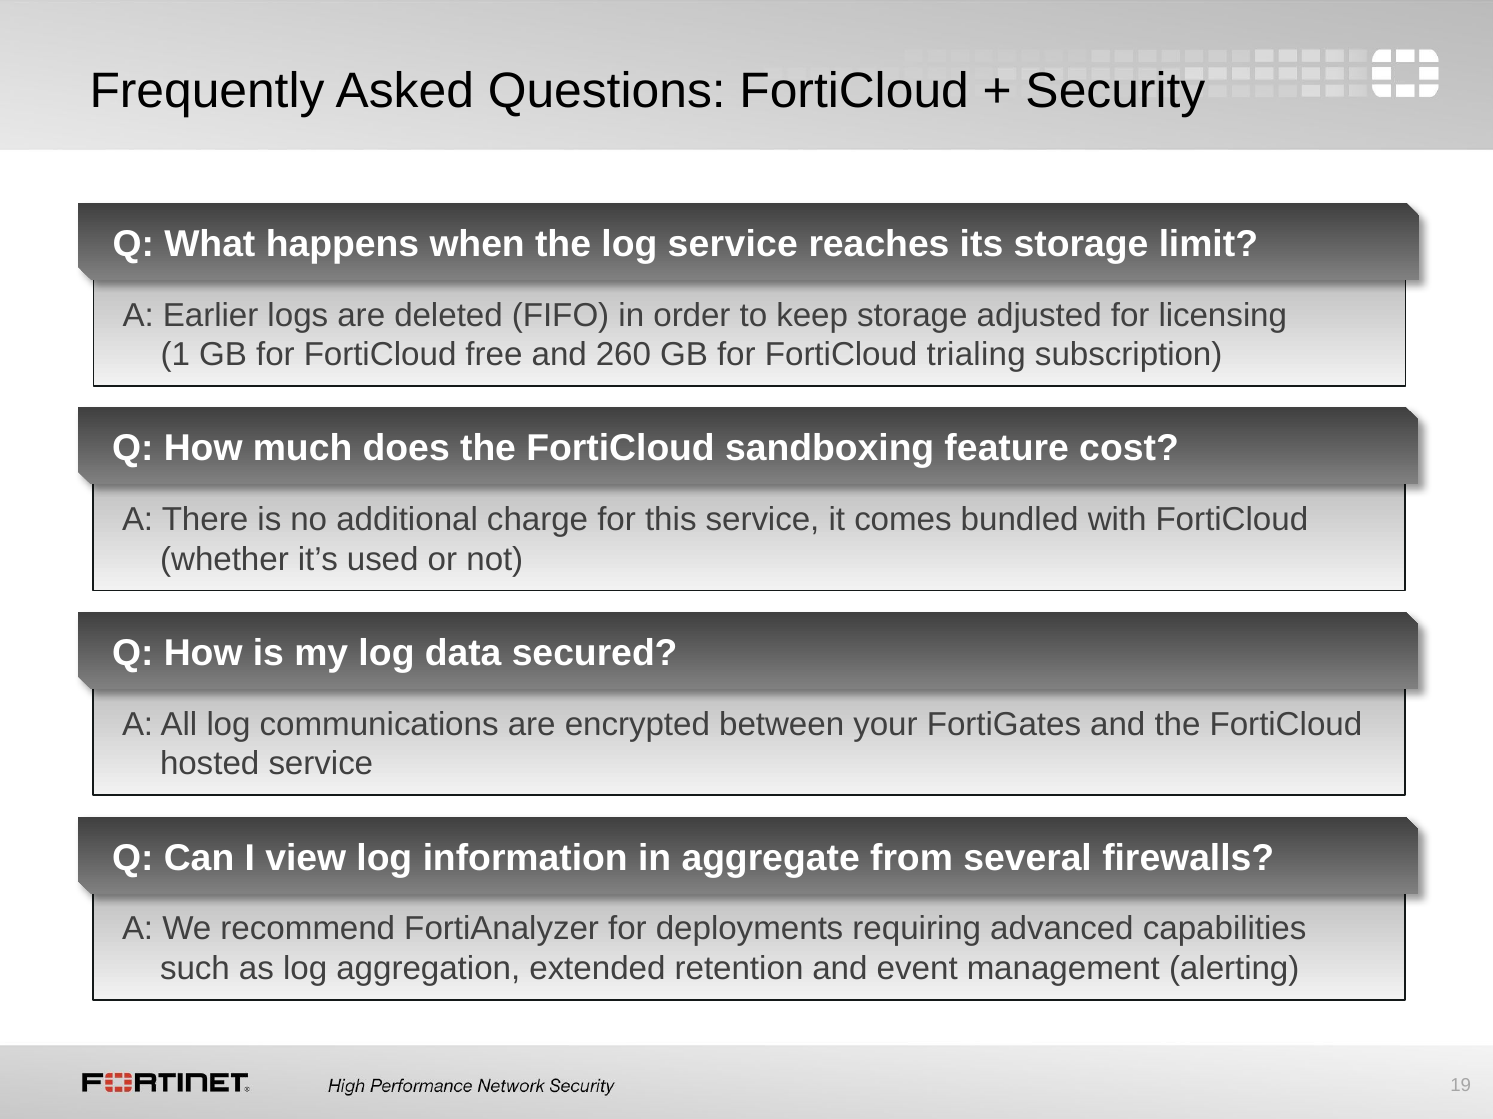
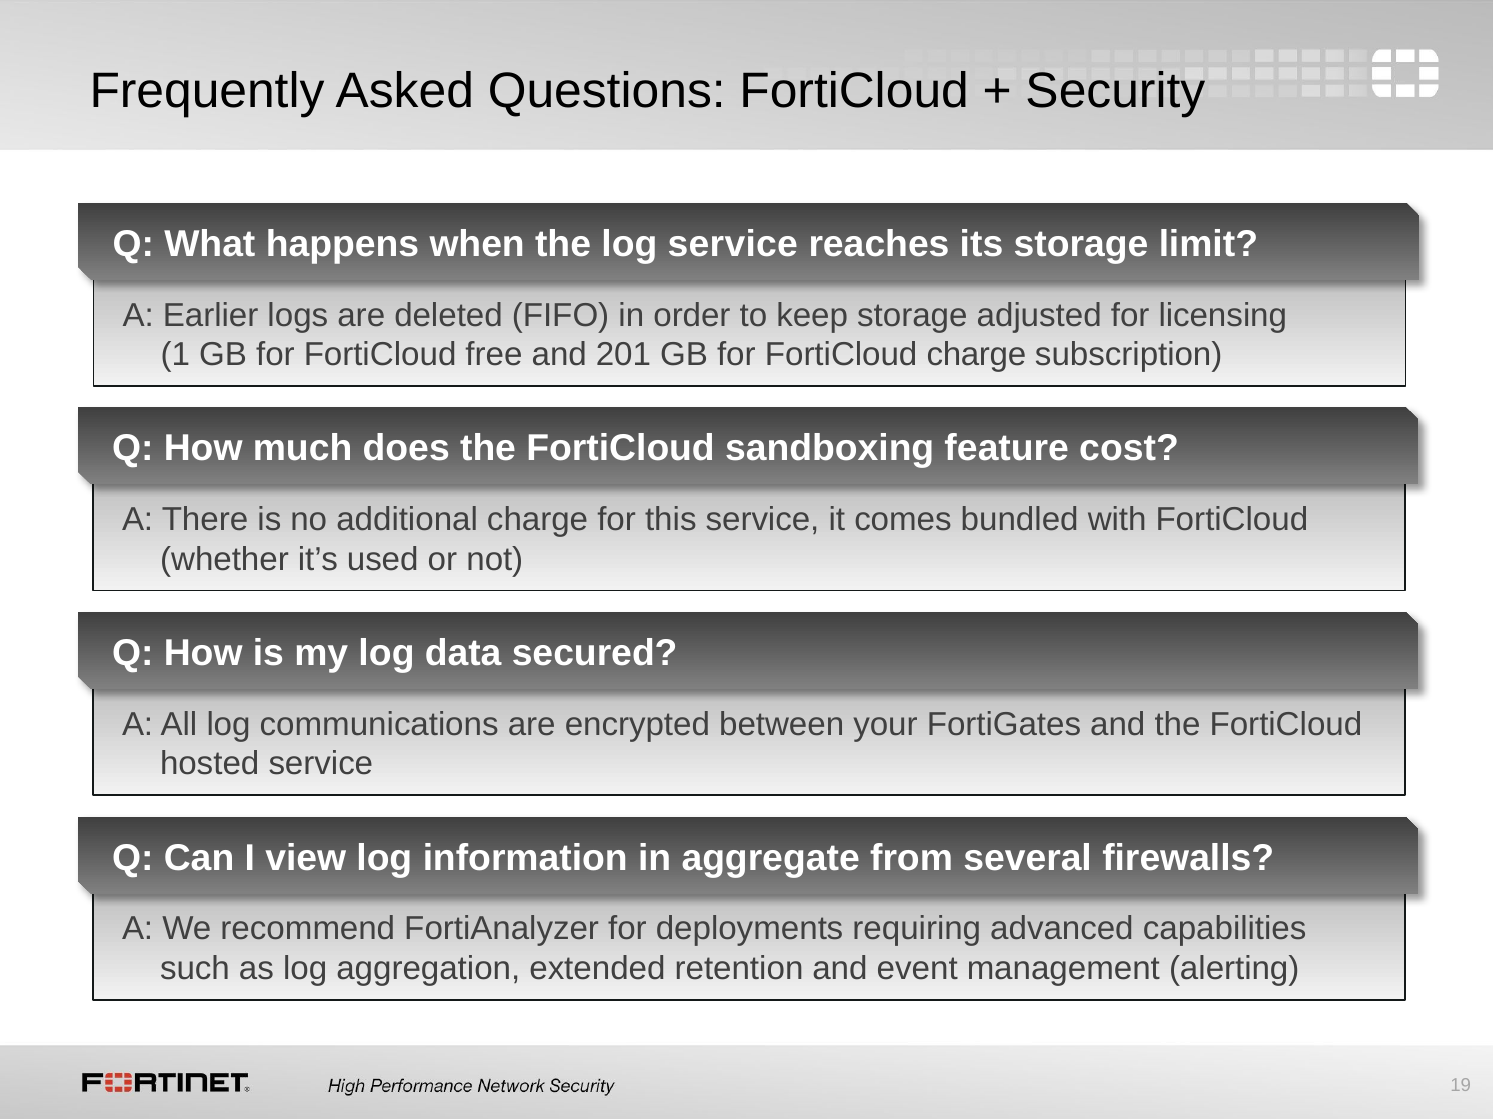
260: 260 -> 201 (623, 355)
FortiCloud trialing: trialing -> charge (976, 355)
